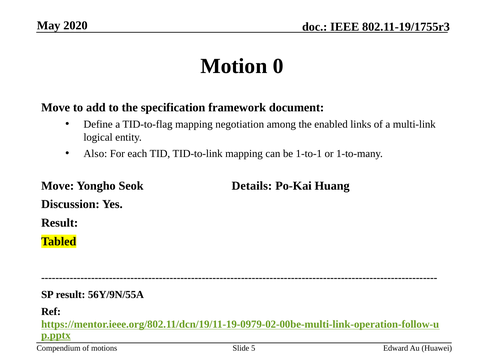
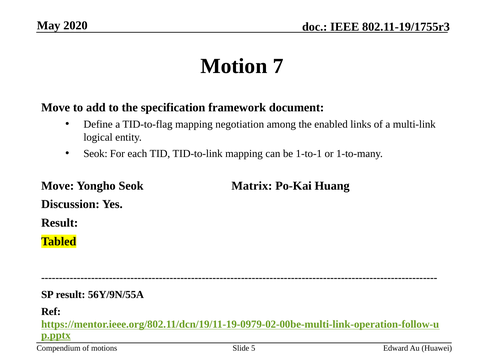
0: 0 -> 7 (278, 66)
Also: Also -> Seok (95, 154)
Details: Details -> Matrix (252, 186)
